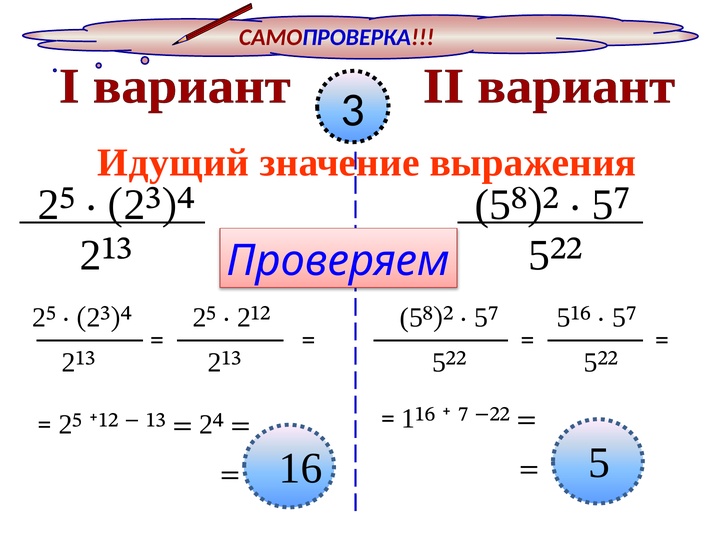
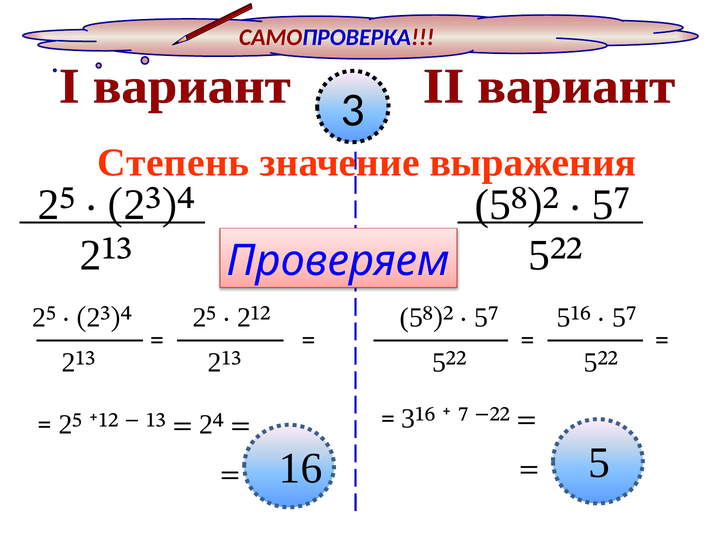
Идущий: Идущий -> Степень (173, 163)
1: 1 -> 3 (408, 419)
